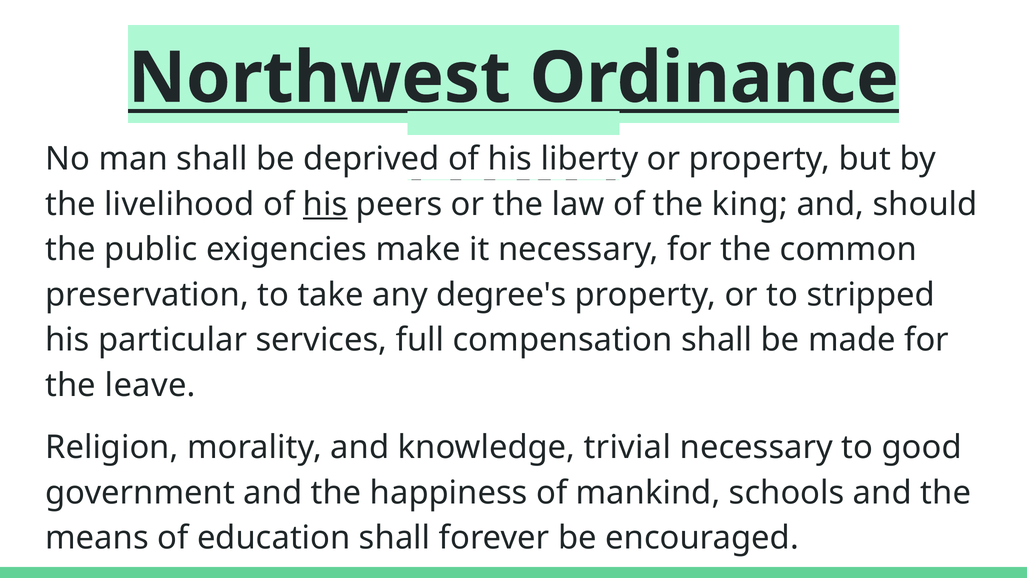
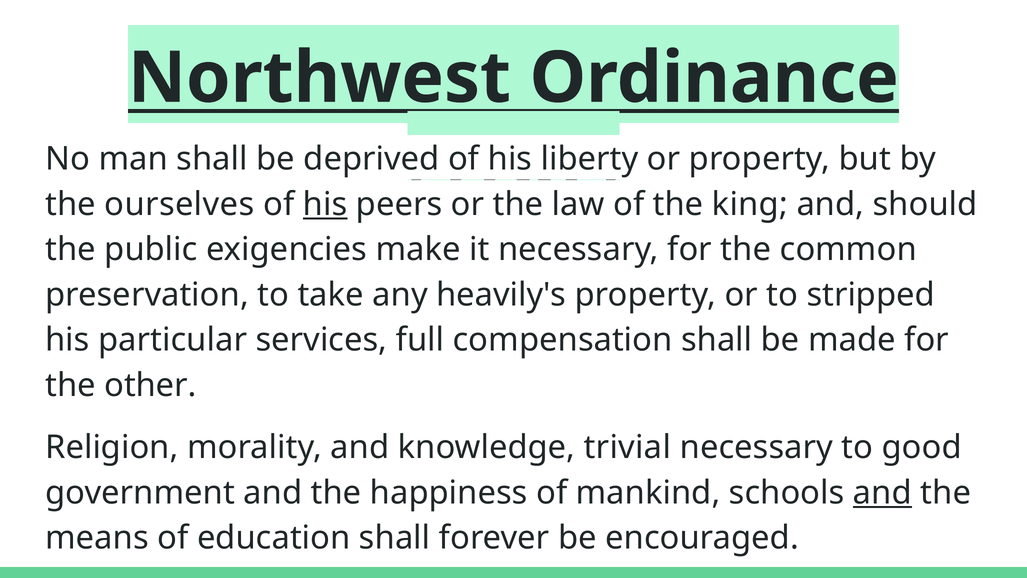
livelihood: livelihood -> ourselves (179, 204)
degree's: degree's -> heavily's (501, 295)
leave: leave -> other (150, 385)
and underline: none -> present (882, 493)
